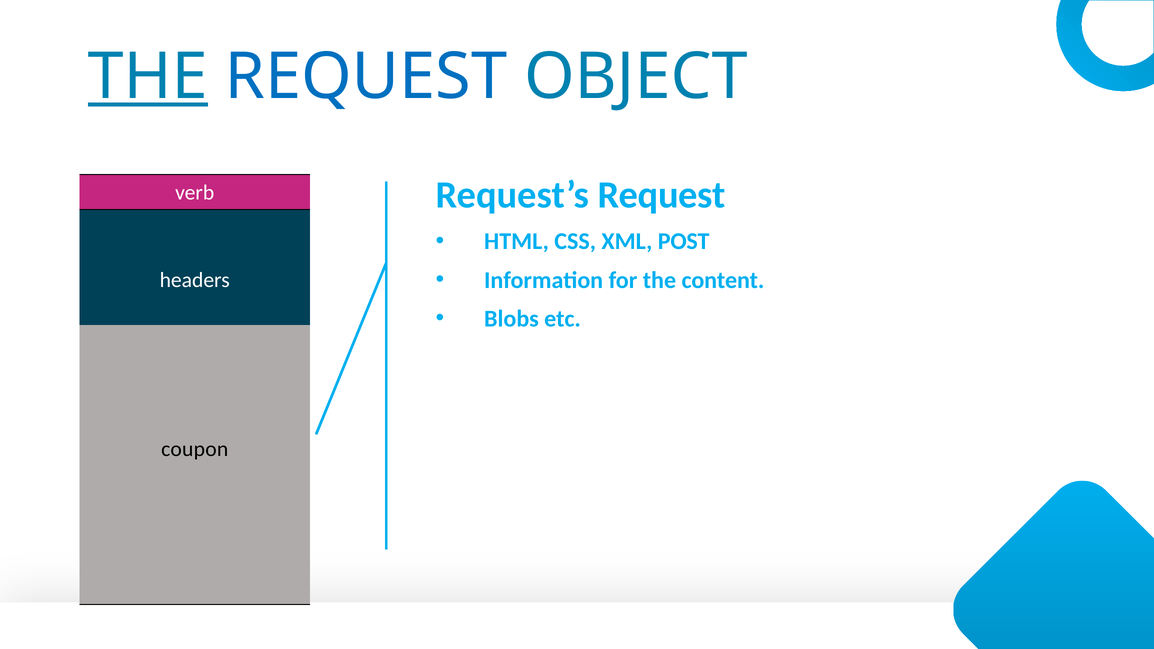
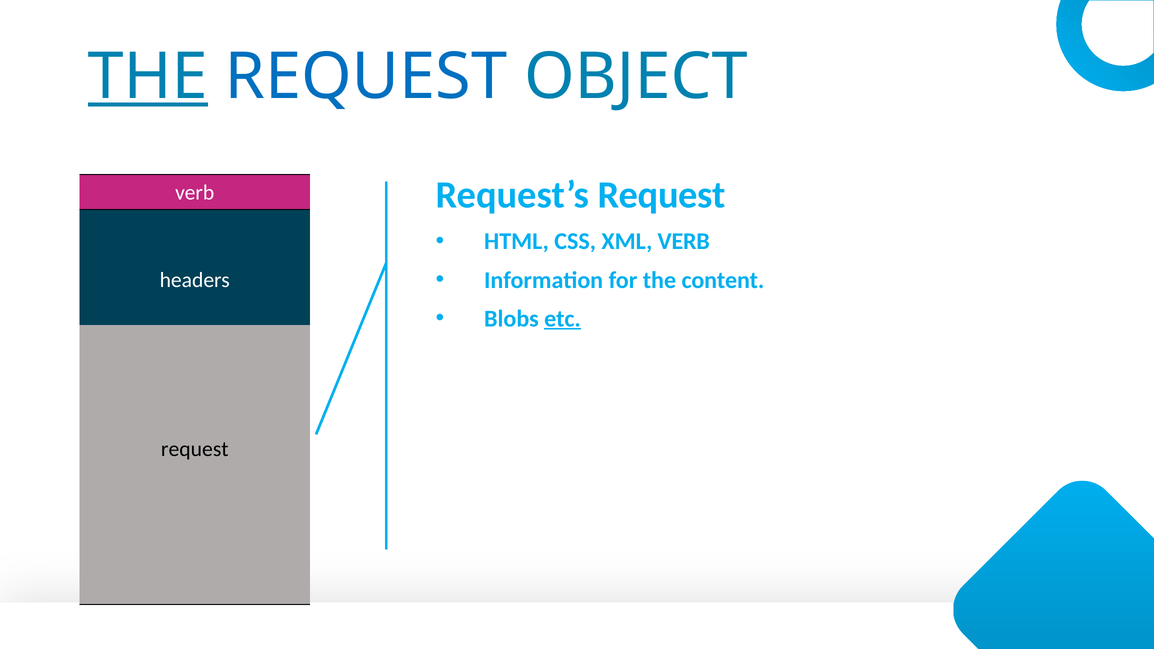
XML POST: POST -> VERB (684, 242)
etc underline: none -> present (563, 319)
coupon: coupon -> request (195, 449)
